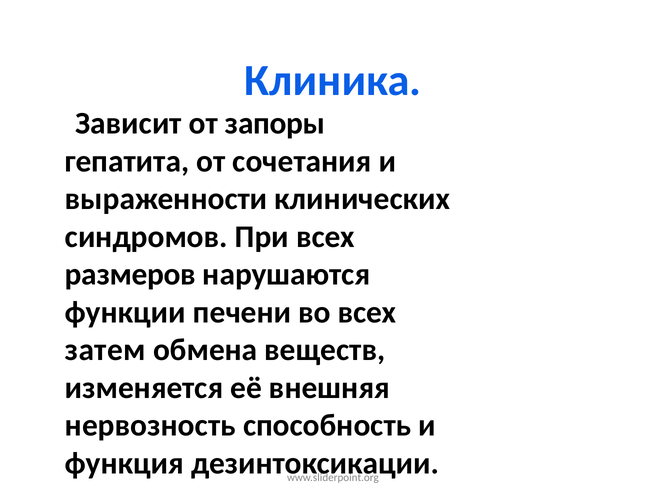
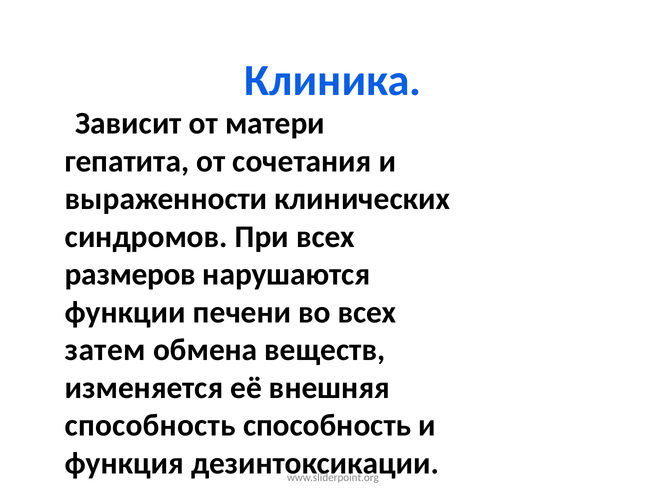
запоры: запоры -> матери (275, 123)
нервозность: нервозность -> способность (150, 425)
